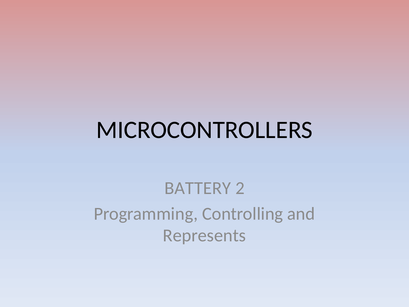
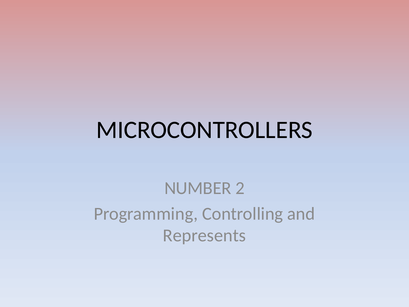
BATTERY: BATTERY -> NUMBER (198, 188)
